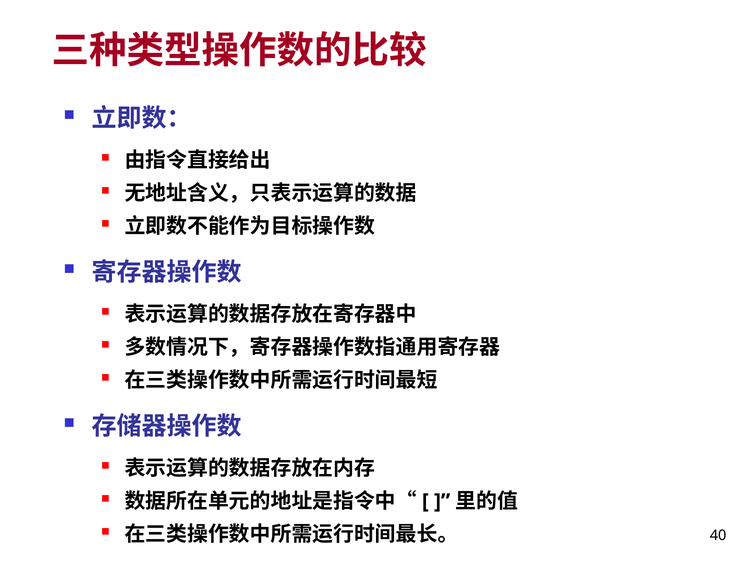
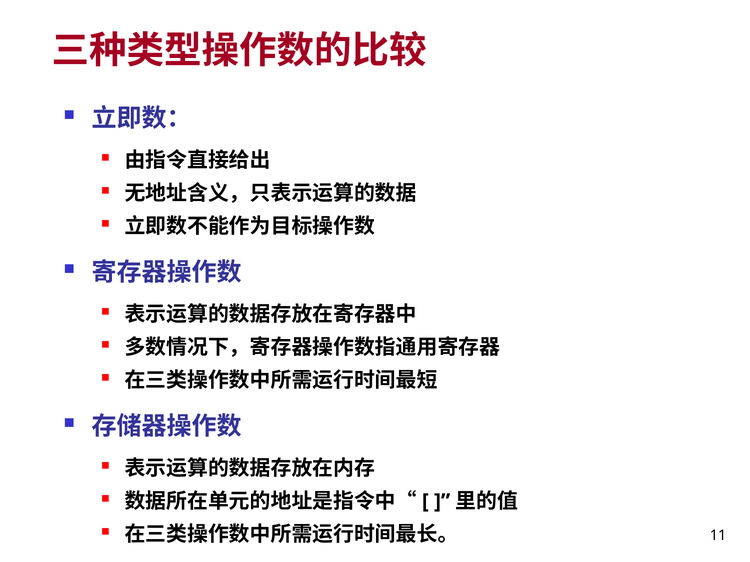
40: 40 -> 11 (718, 536)
